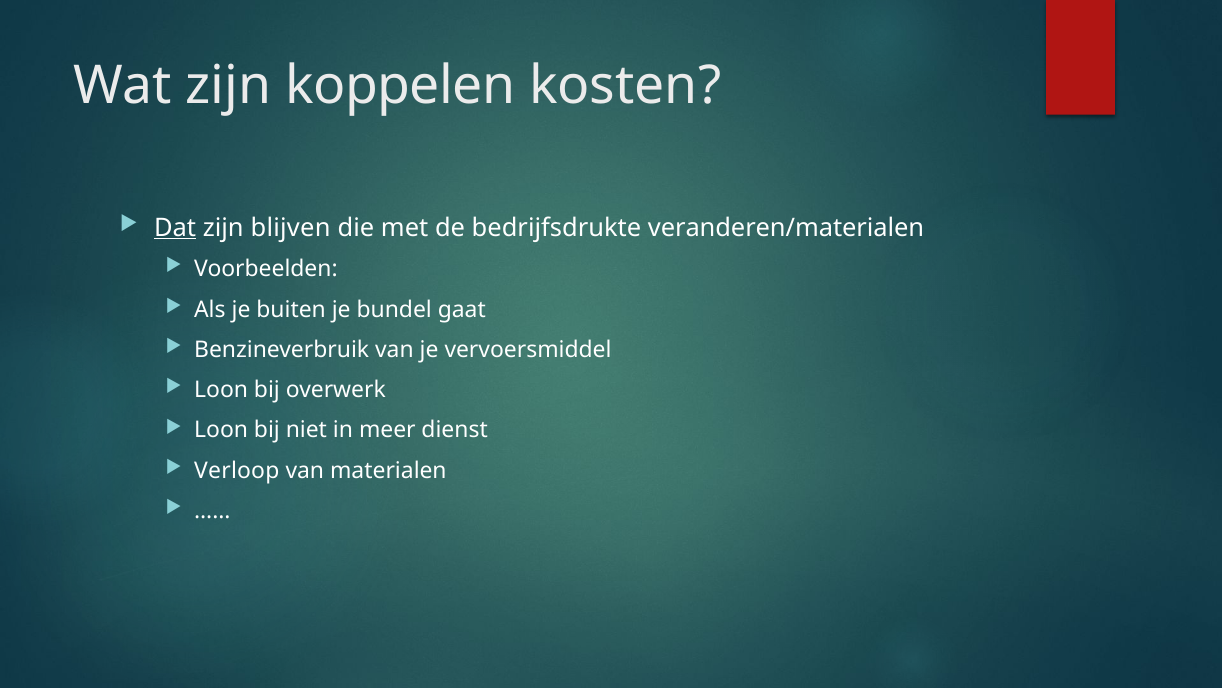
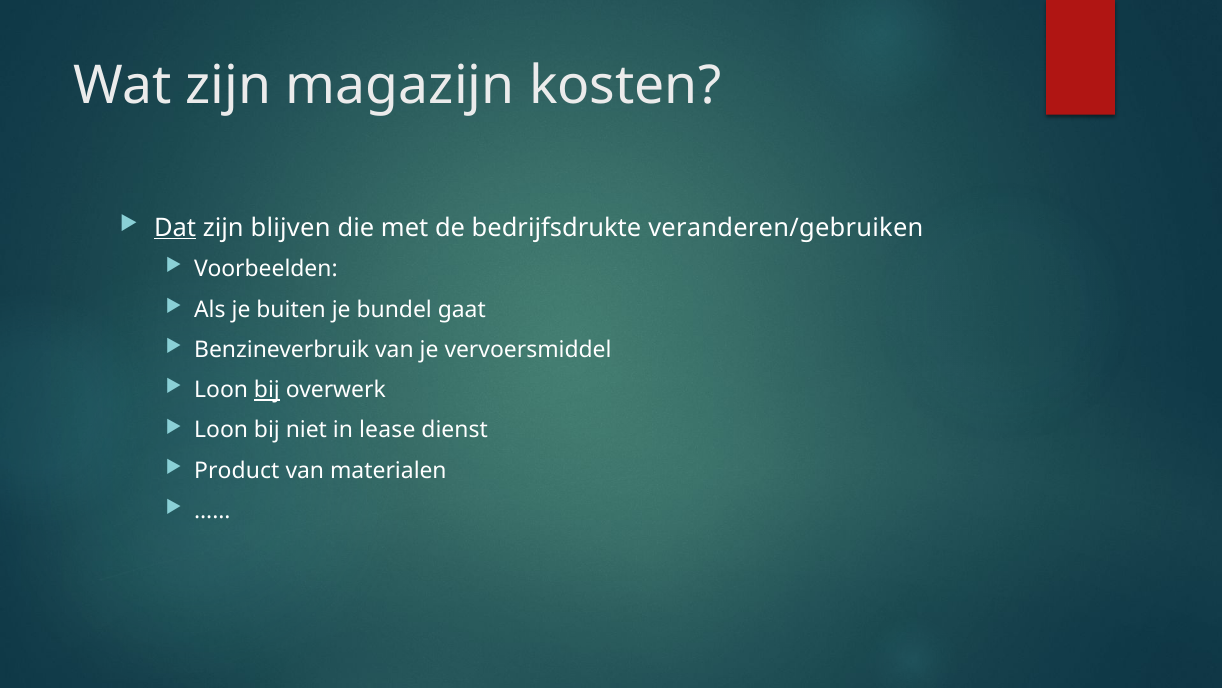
koppelen: koppelen -> magazijn (400, 86)
veranderen/materialen: veranderen/materialen -> veranderen/gebruiken (786, 227)
bij underline: none -> present (267, 390)
meer: meer -> lease (387, 430)
Verloop: Verloop -> Product (237, 470)
